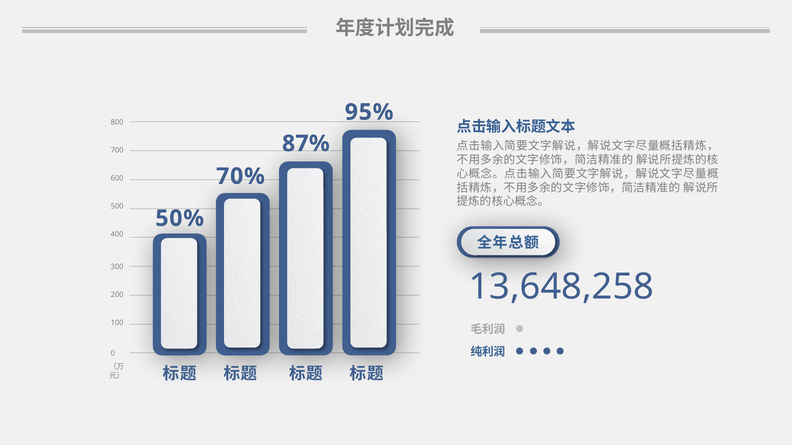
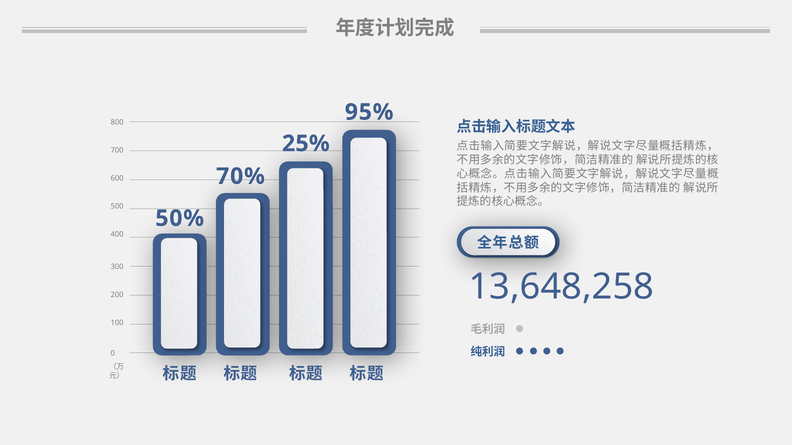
87%: 87% -> 25% (306, 144)
